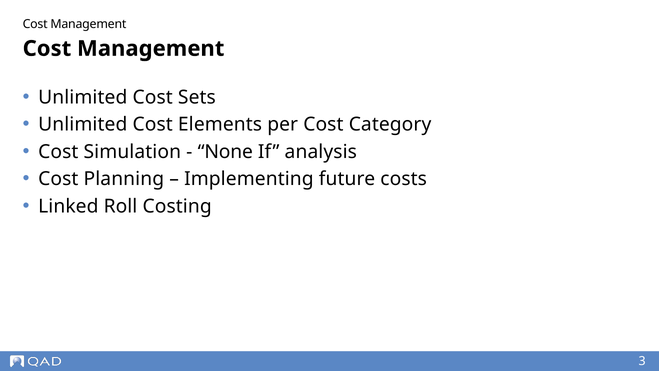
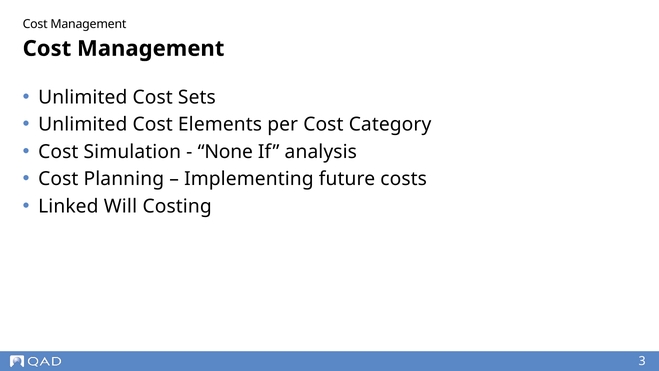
Roll: Roll -> Will (120, 206)
